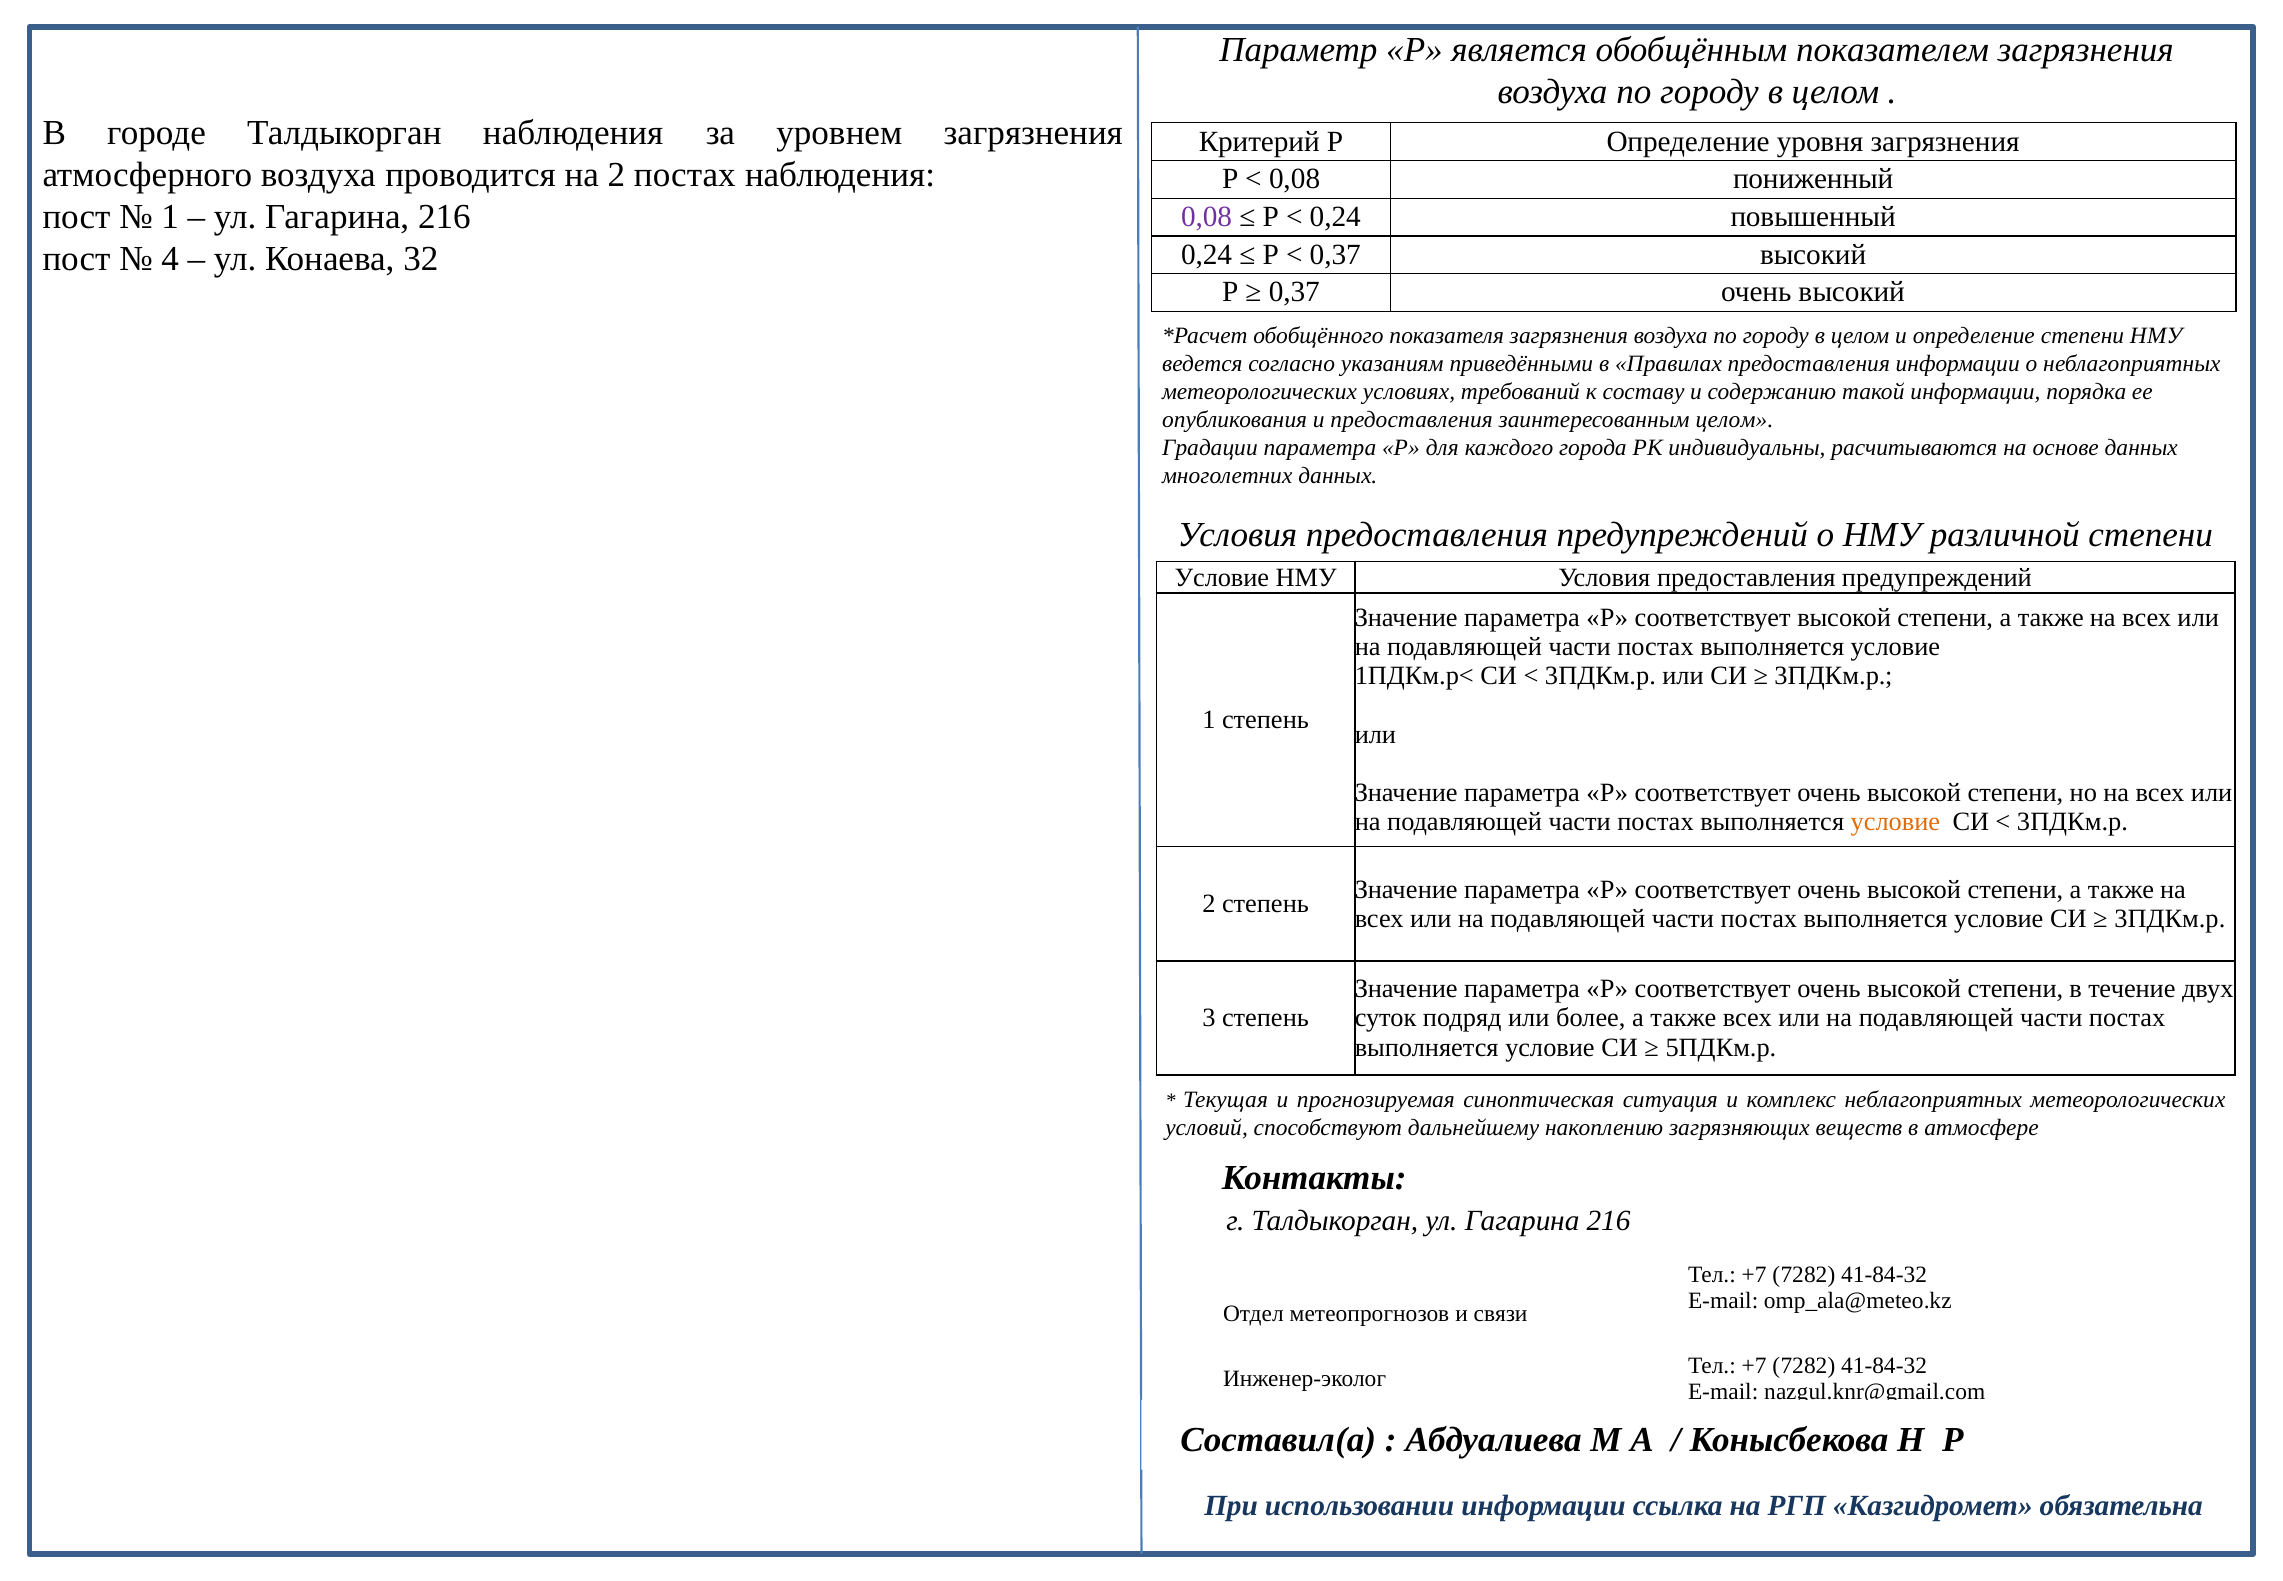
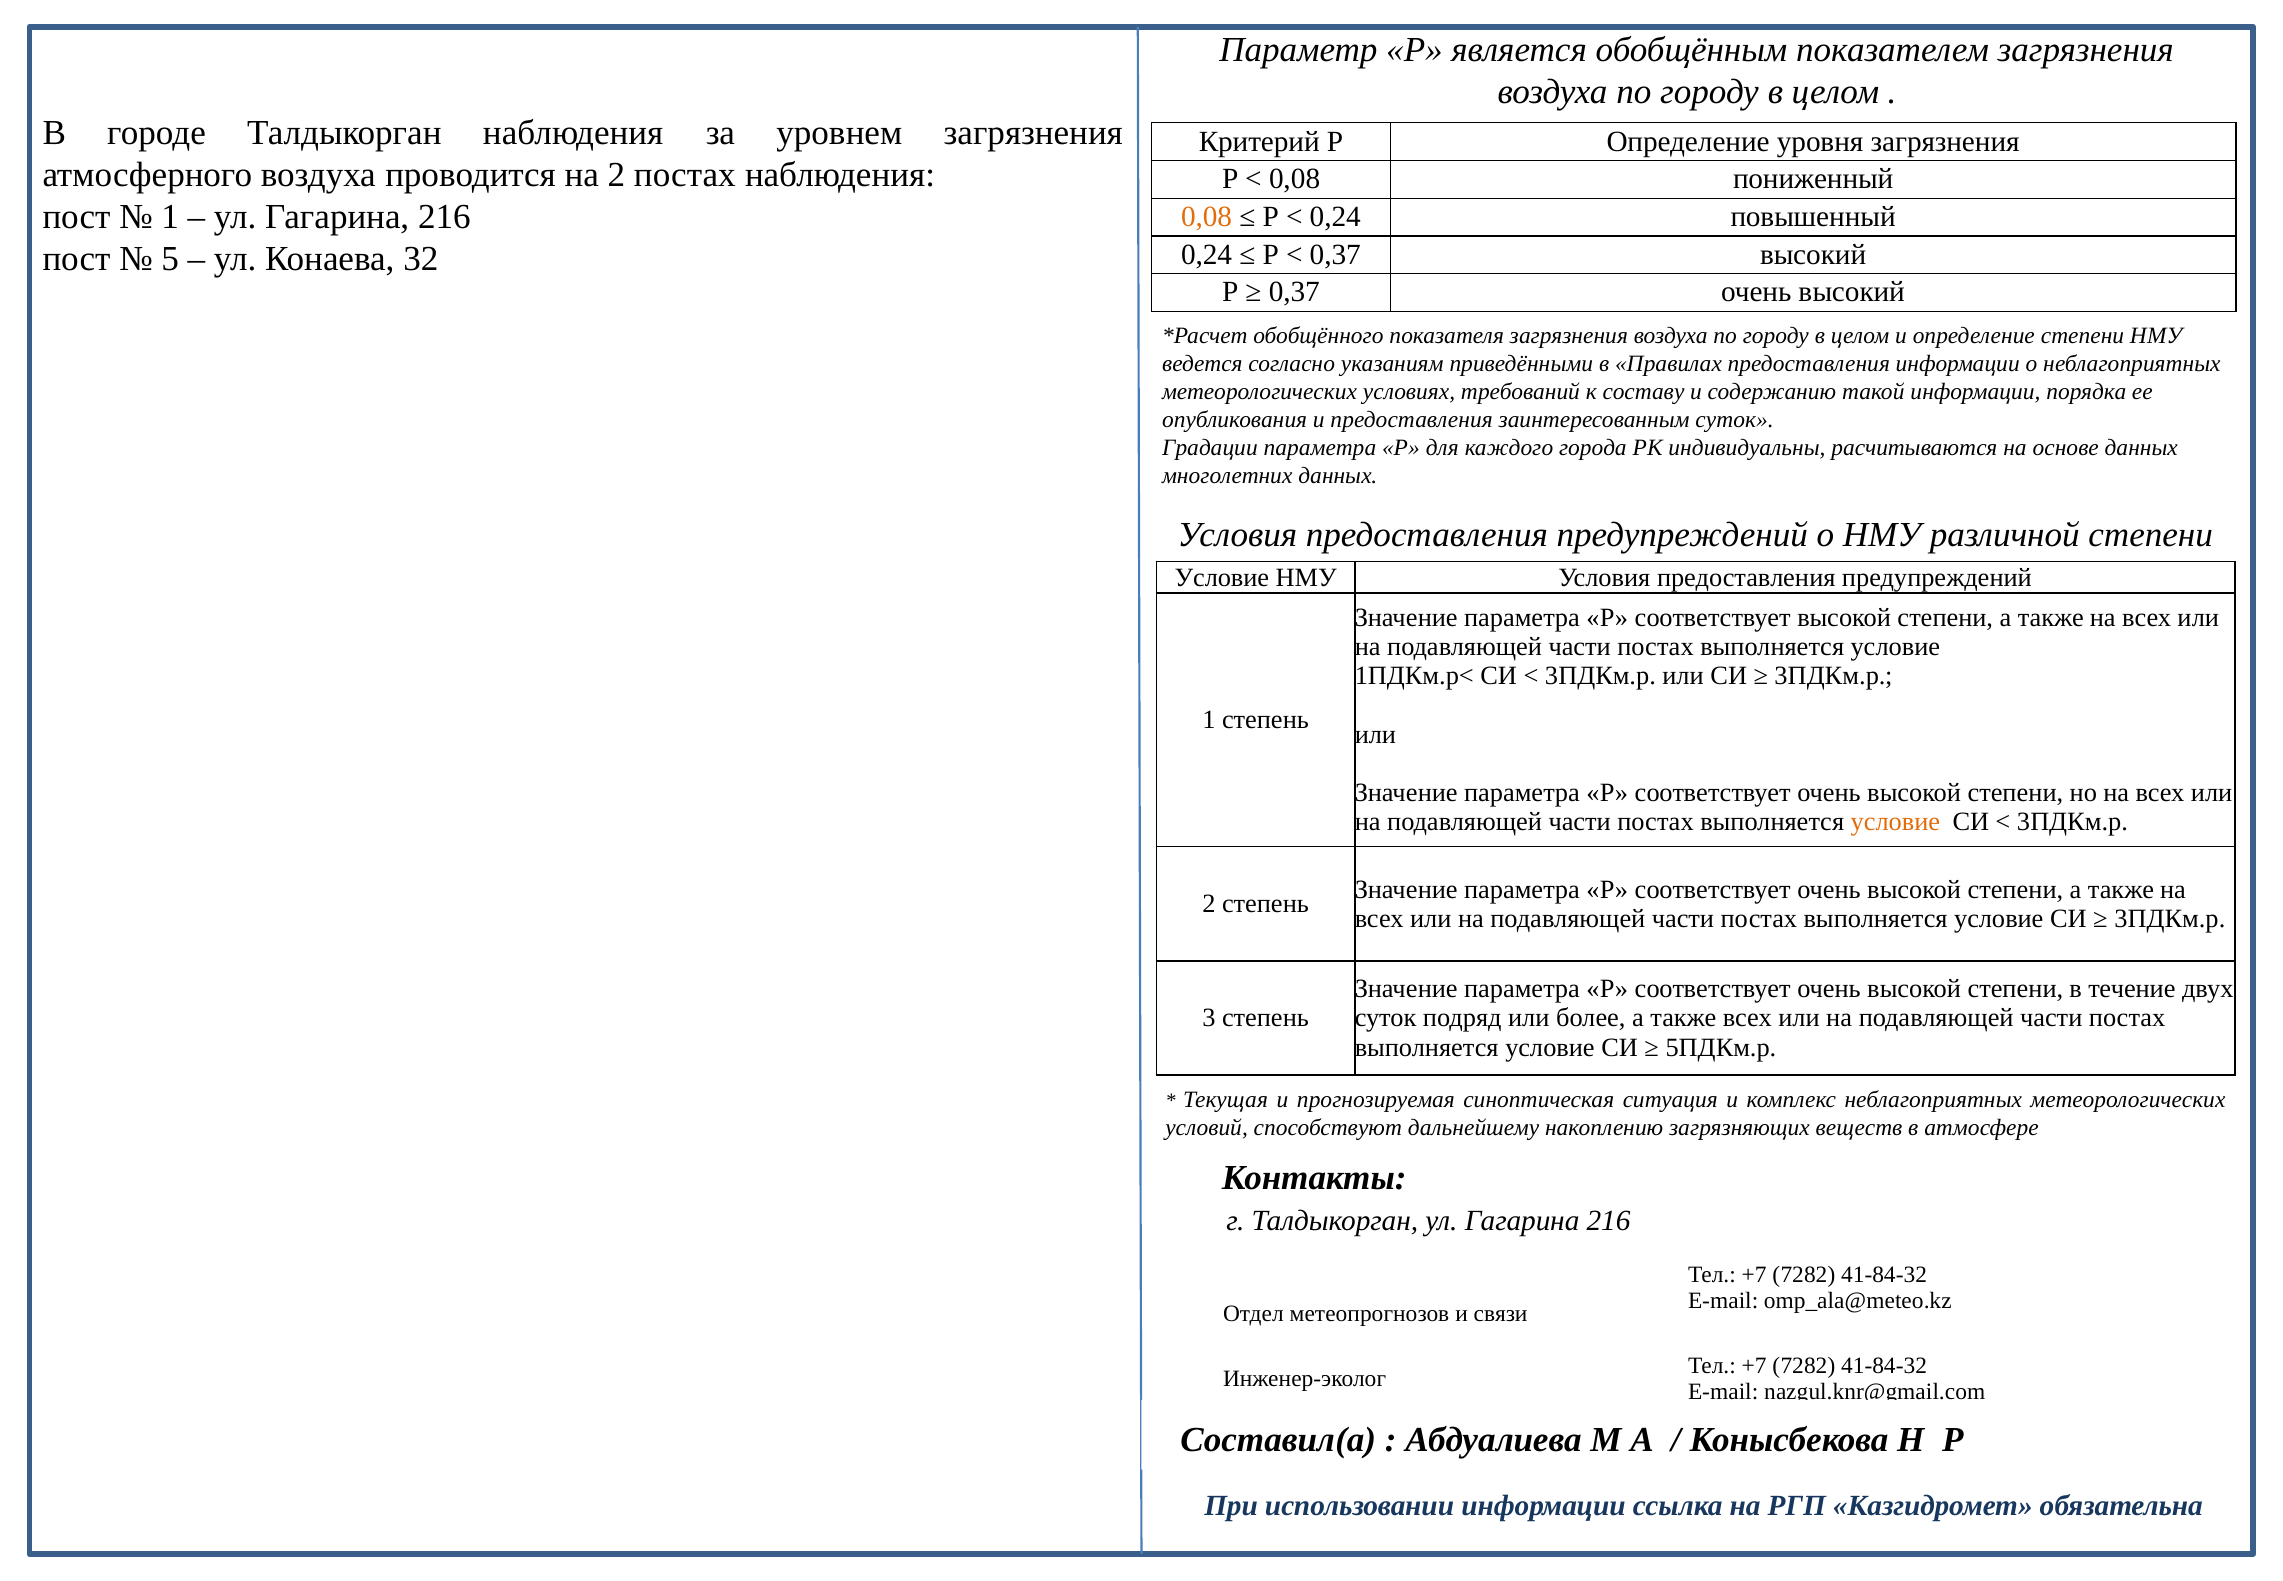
0,08 colour: purple -> orange (1207, 217)
4: 4 -> 5 (170, 259)
заинтересованным целом: целом -> суток (1735, 419)
